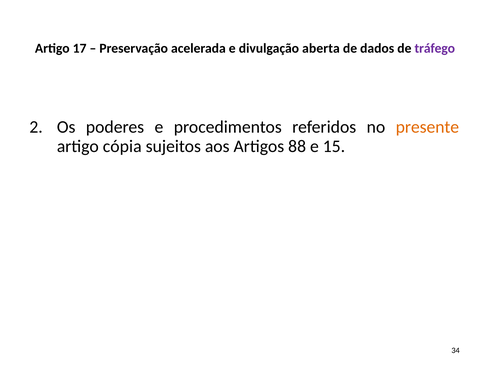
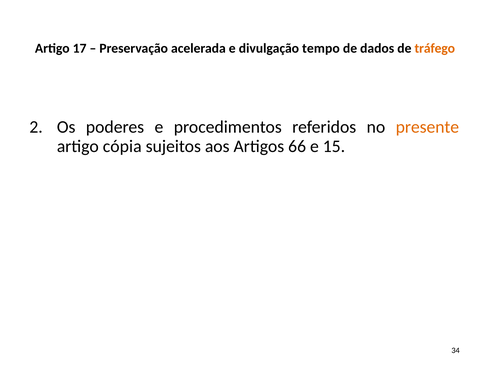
aberta: aberta -> tempo (321, 48)
tráfego colour: purple -> orange (435, 48)
88: 88 -> 66 (297, 146)
